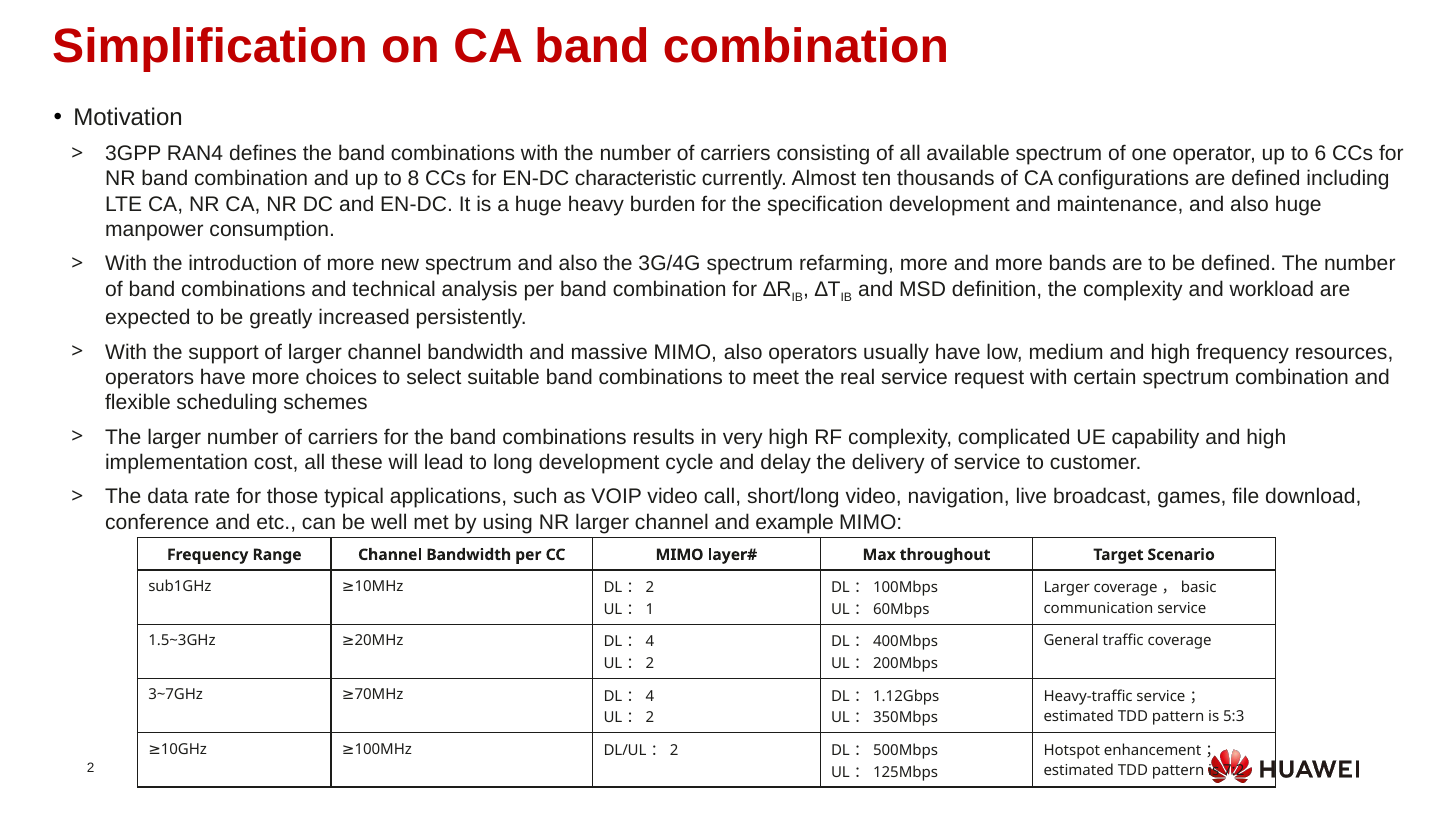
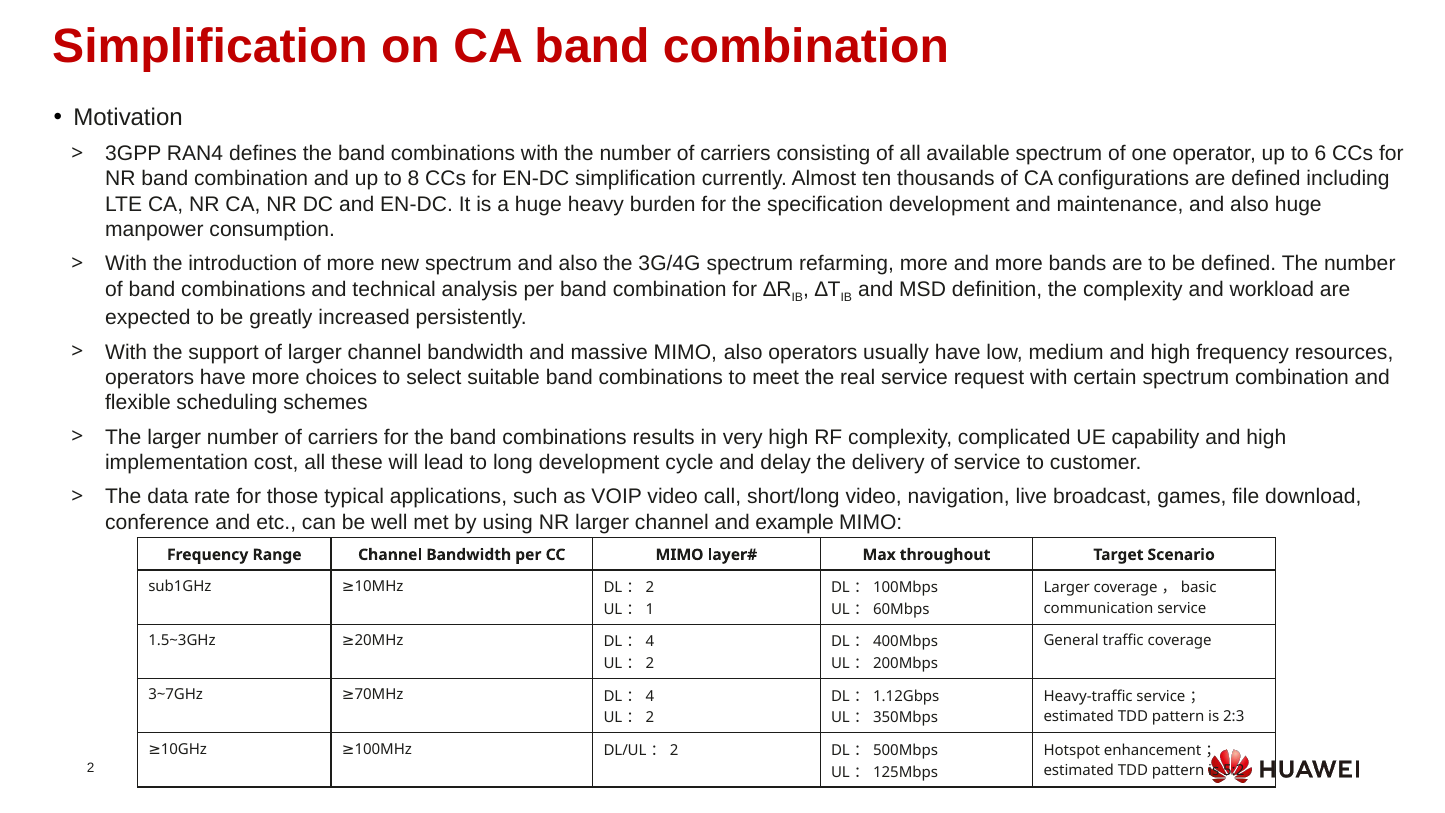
EN-DC characteristic: characteristic -> simplification (636, 179)
5:3: 5:3 -> 2:3 (1234, 716)
7:2: 7:2 -> 5:2 (1234, 770)
